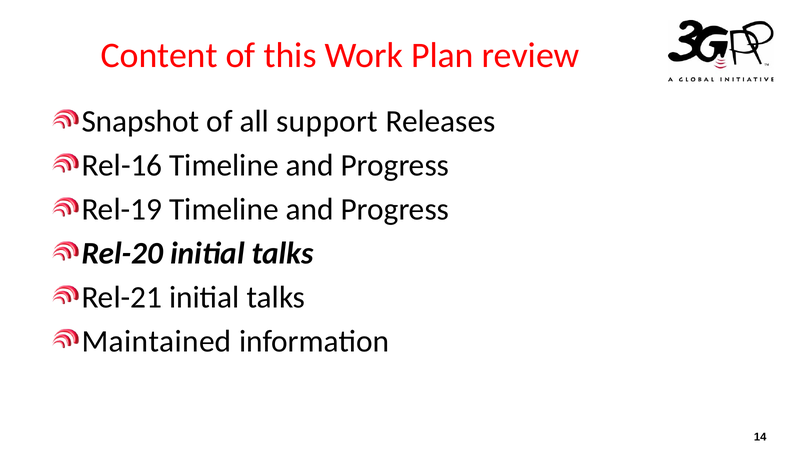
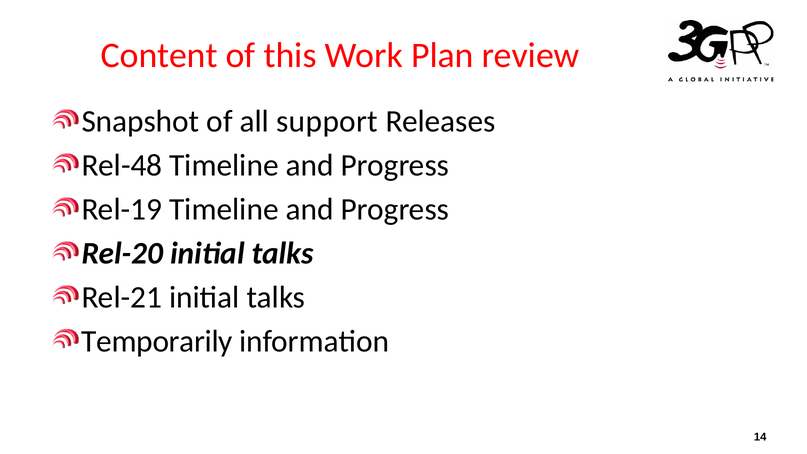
Rel-16: Rel-16 -> Rel-48 (122, 165)
Maintained: Maintained -> Temporarily (157, 341)
